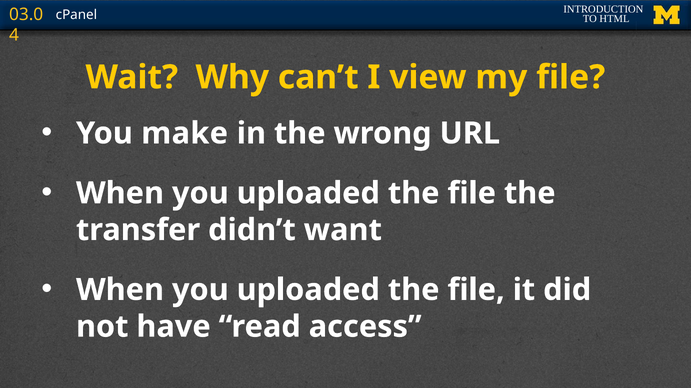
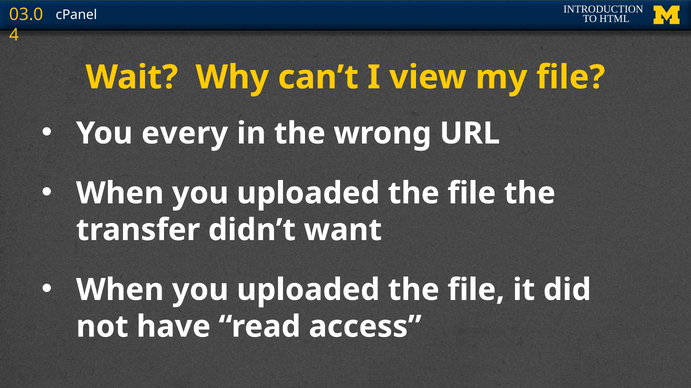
make: make -> every (185, 134)
